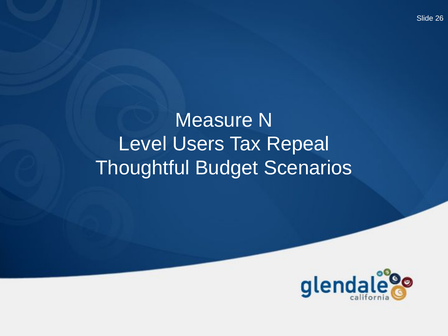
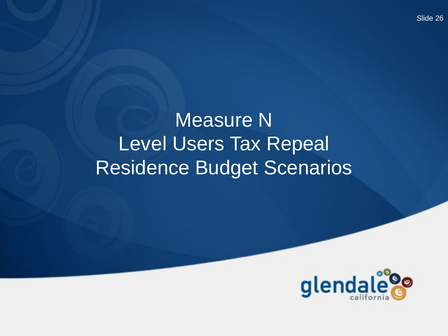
Thoughtful: Thoughtful -> Residence (142, 168)
